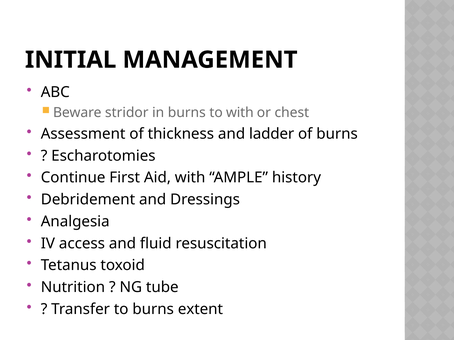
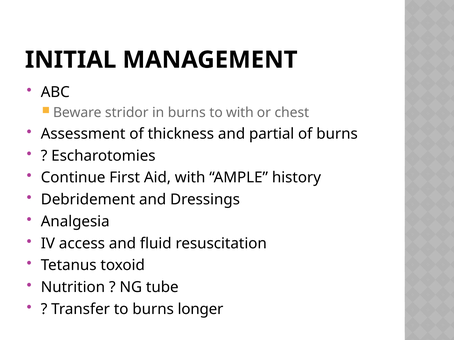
ladder: ladder -> partial (272, 134)
extent: extent -> longer (200, 310)
